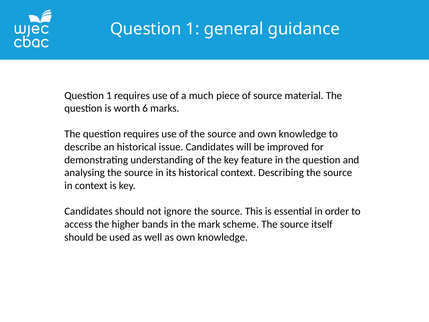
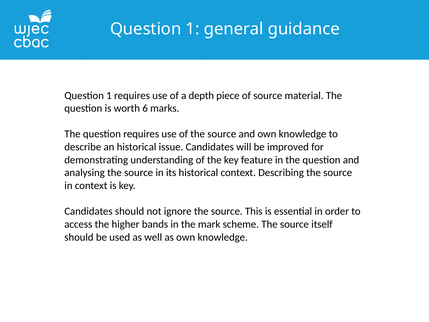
much: much -> depth (201, 95)
